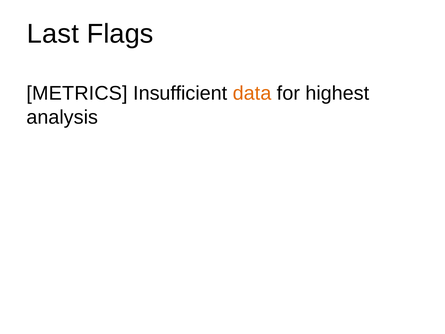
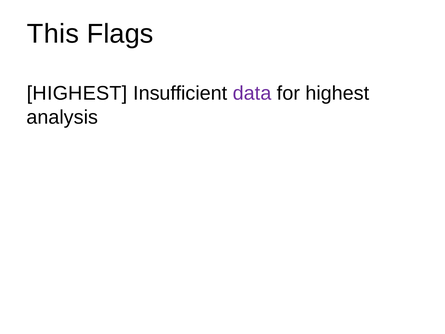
Last: Last -> This (53, 34)
METRICS: METRICS -> HIGHEST (77, 93)
data colour: orange -> purple (252, 93)
